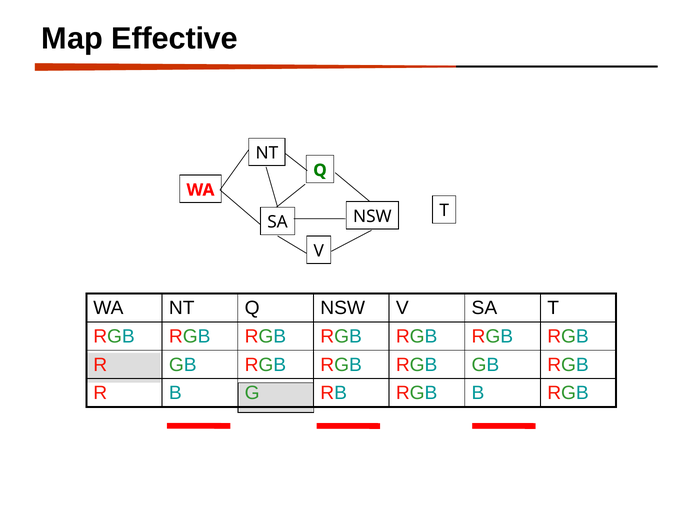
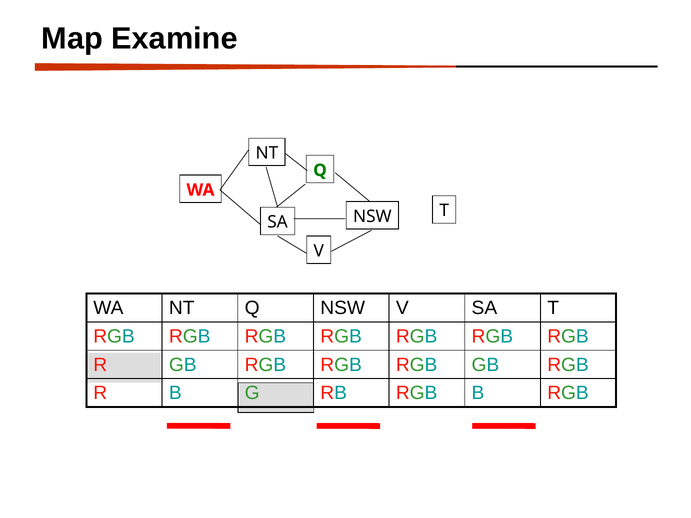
Effective: Effective -> Examine (175, 38)
